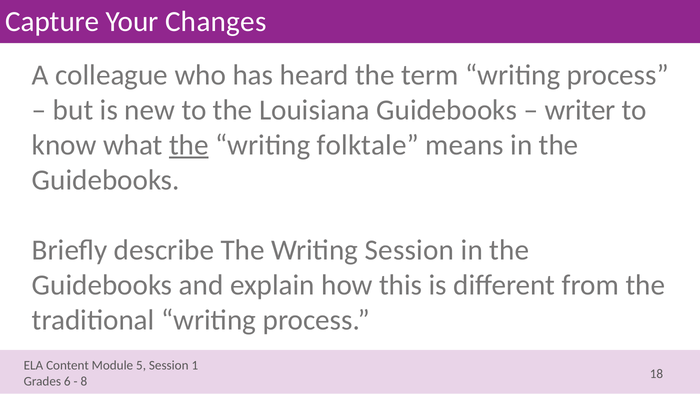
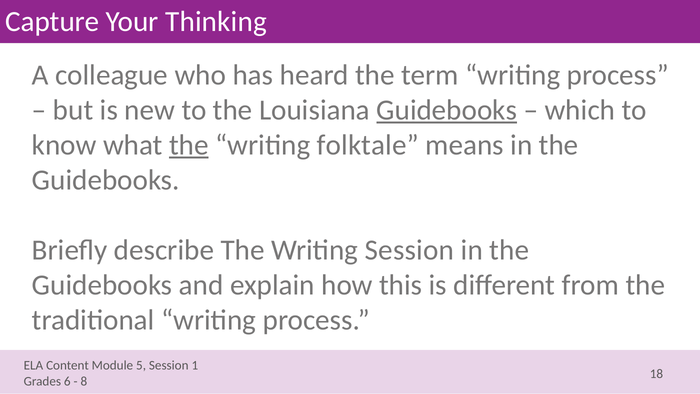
Changes: Changes -> Thinking (216, 22)
Guidebooks underline: none -> present (447, 110)
writer: writer -> which (580, 110)
